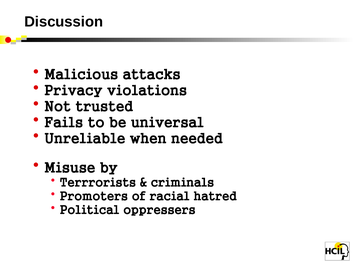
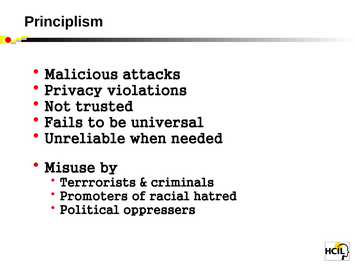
Discussion: Discussion -> Principlism (64, 22)
